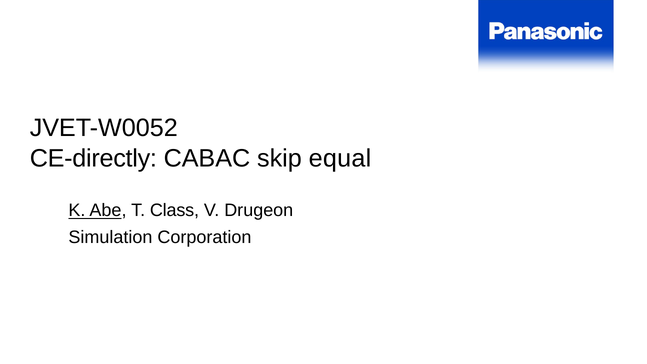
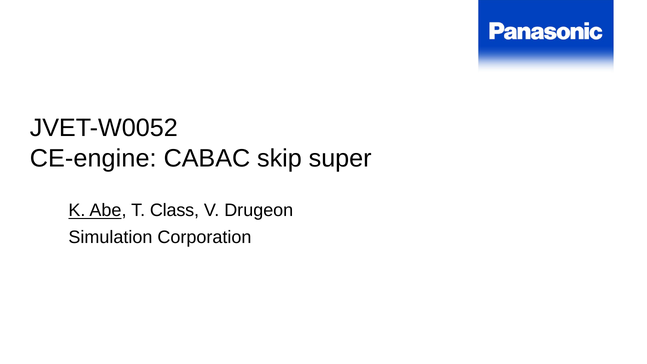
CE-directly: CE-directly -> CE-engine (93, 158)
equal: equal -> super (340, 158)
